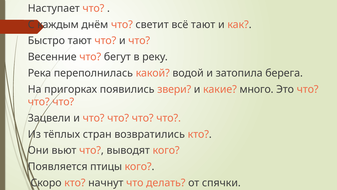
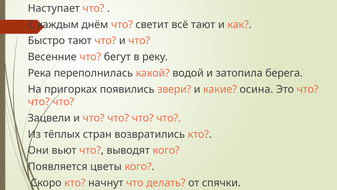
много: много -> осина (256, 89)
птицы: птицы -> цветы (106, 166)
